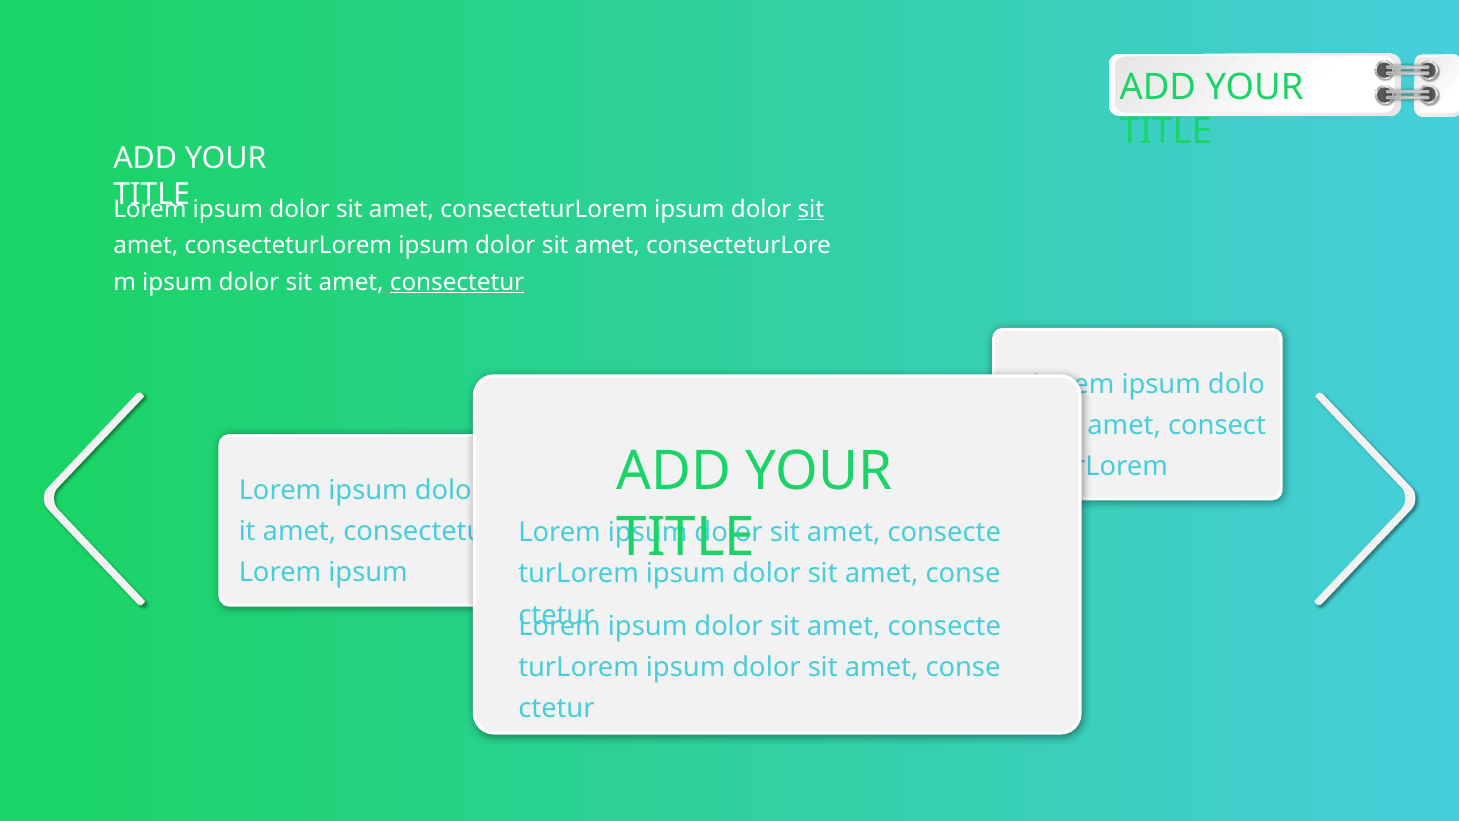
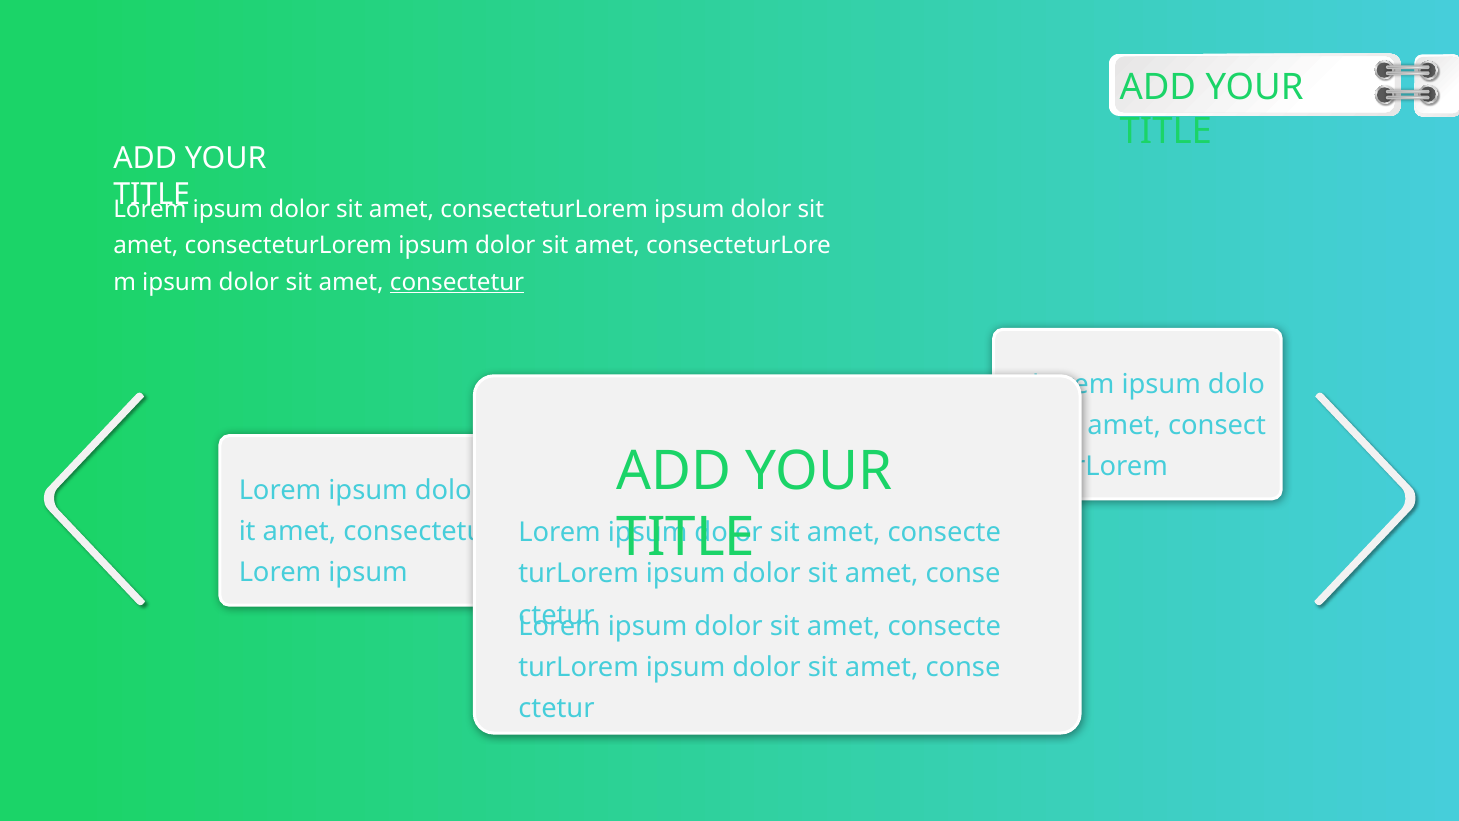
sit underline: present -> none (811, 209)
